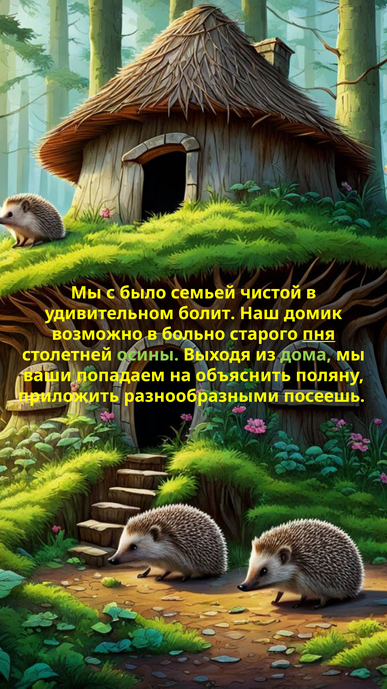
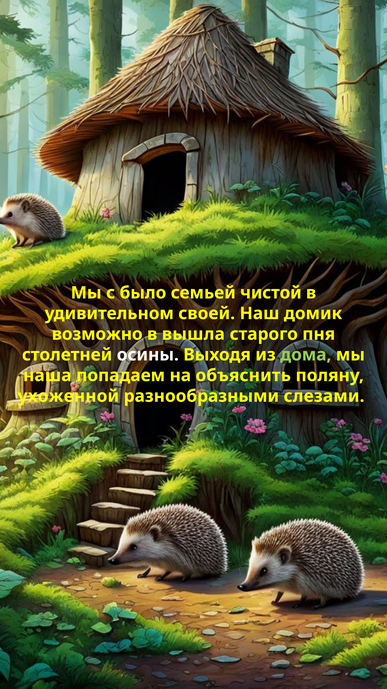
болит: болит -> своей (207, 313)
больно: больно -> вышла (193, 334)
пня underline: present -> none (319, 334)
осины colour: light green -> white (148, 354)
ваши: ваши -> наша (47, 375)
приложить: приложить -> ухоженной (68, 396)
посеешь: посеешь -> слезами (324, 396)
